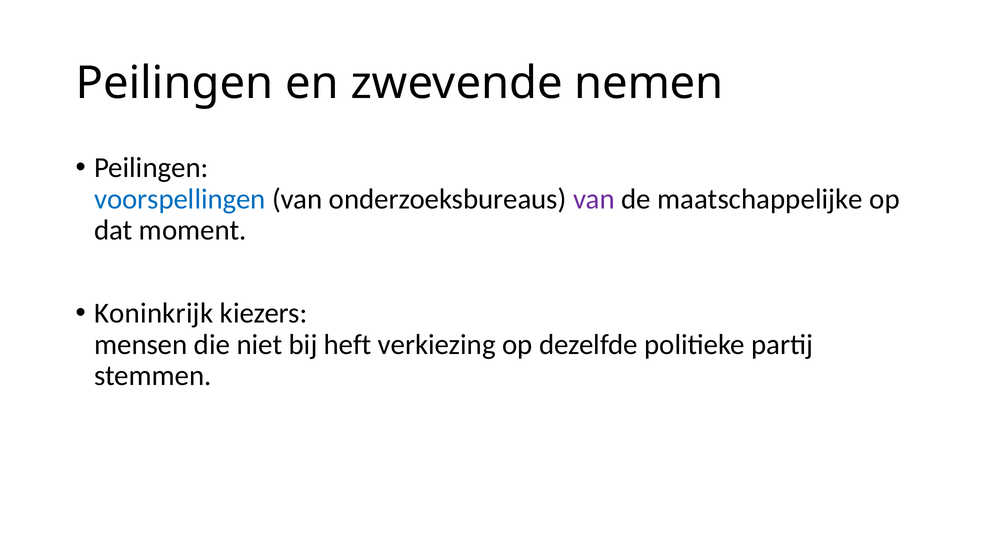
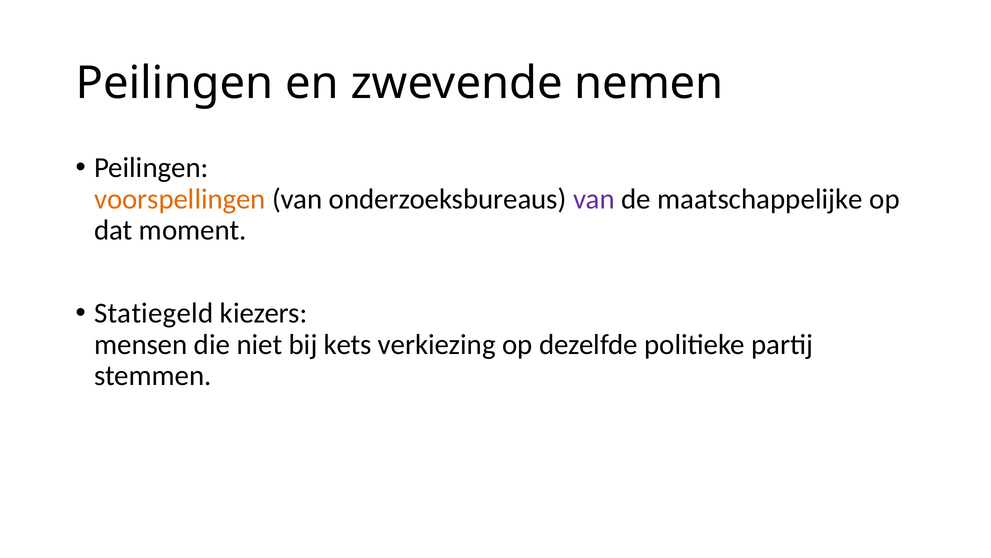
voorspellingen colour: blue -> orange (180, 199)
Koninkrijk: Koninkrijk -> Statiegeld (154, 313)
heft: heft -> kets (348, 344)
